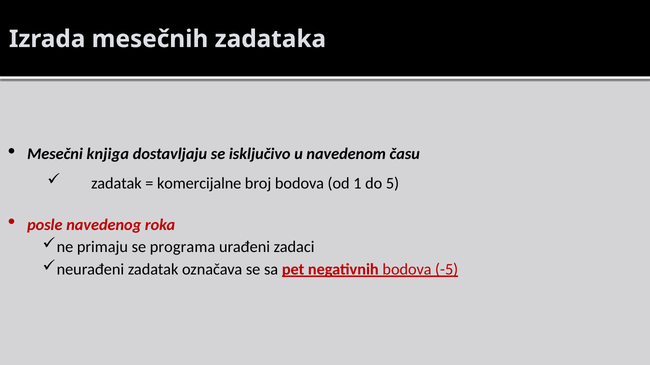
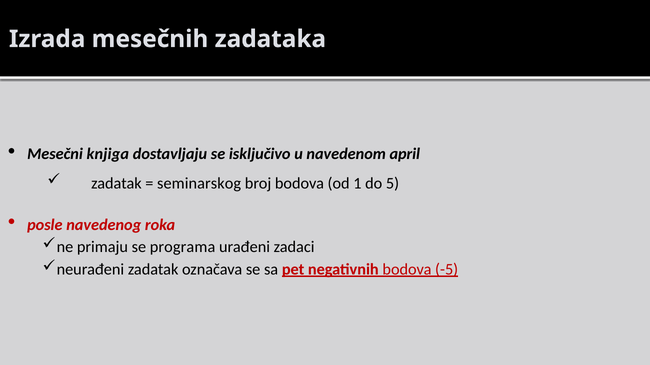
času: času -> april (405, 154)
komercijalne: komercijalne -> seminarskog (199, 184)
